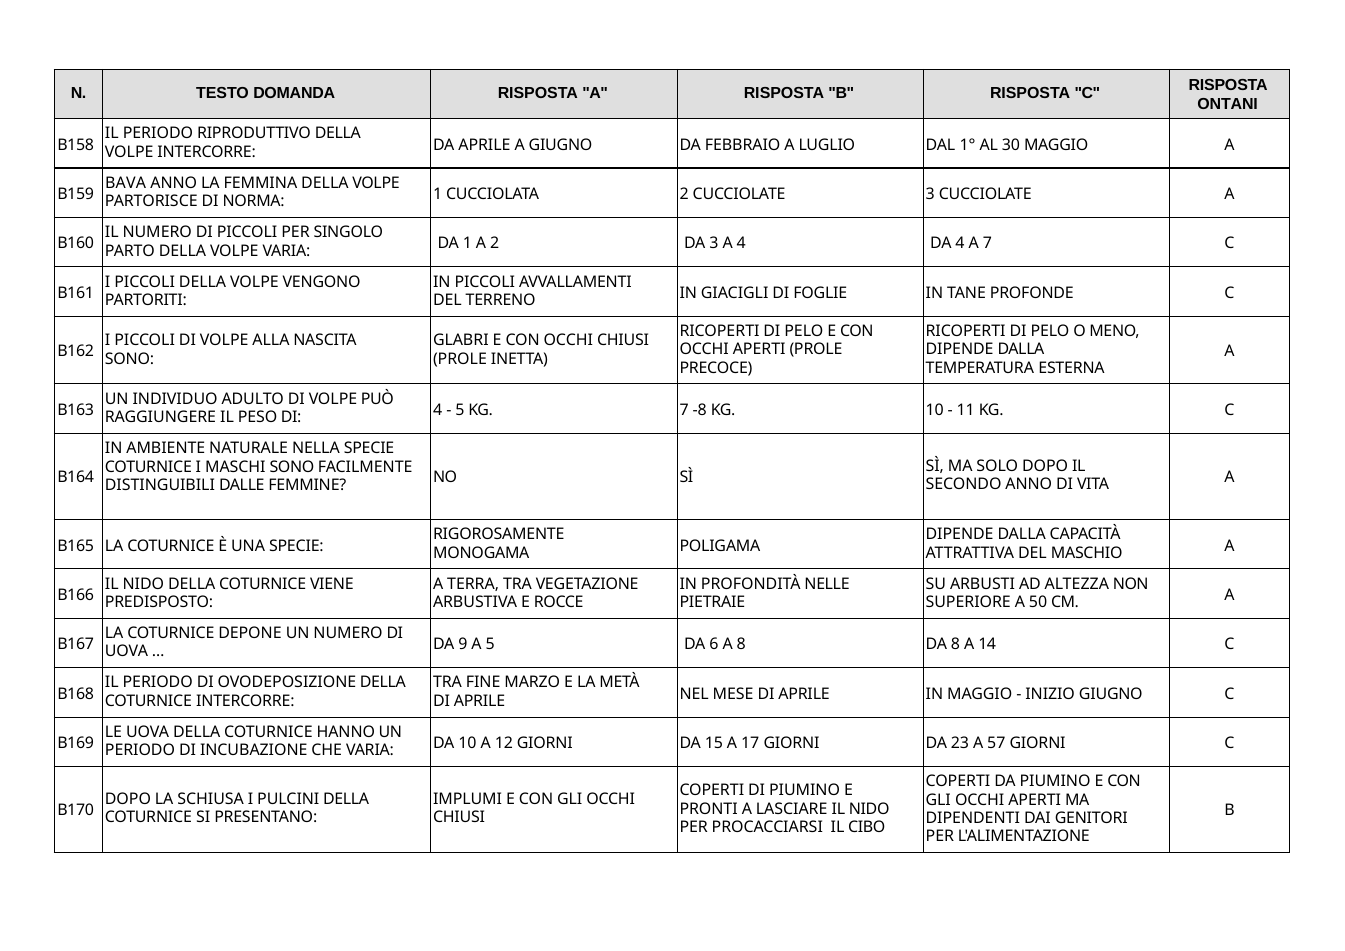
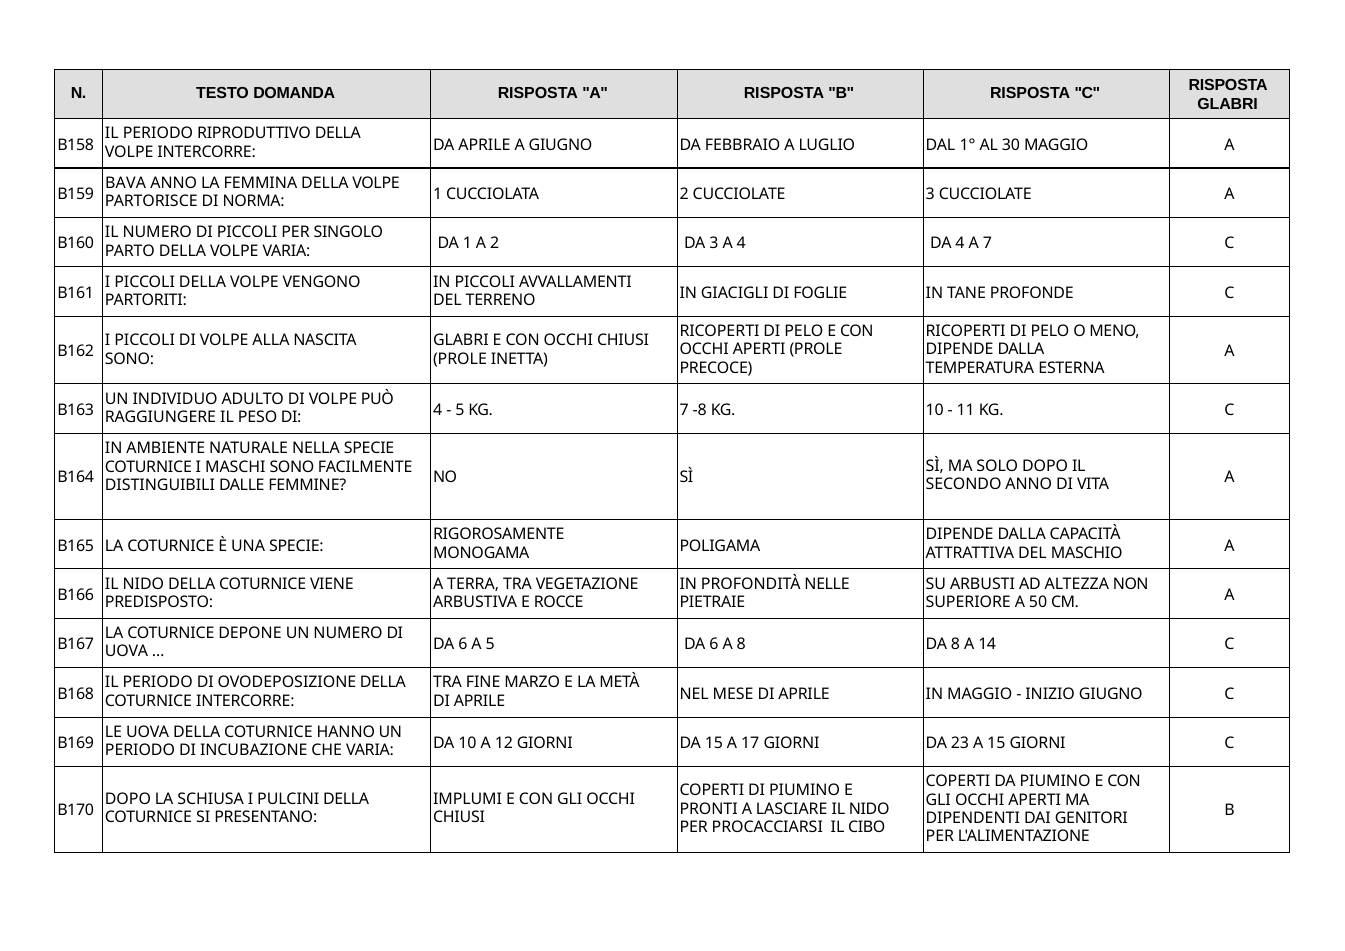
ONTANI: ONTANI -> GLABRI (1228, 104)
9: 9 -> 6 (463, 645)
A 57: 57 -> 15 (996, 743)
